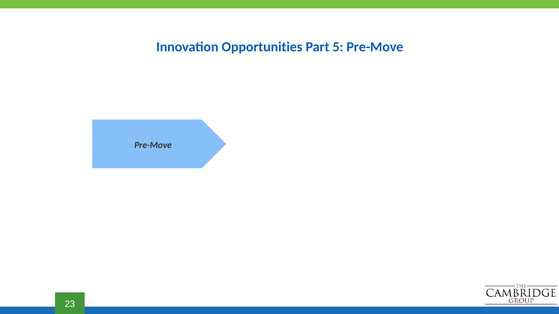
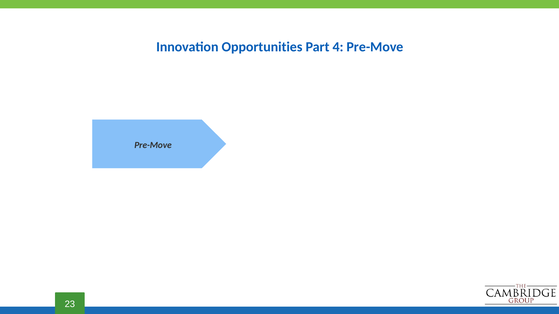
5: 5 -> 4 (338, 47)
